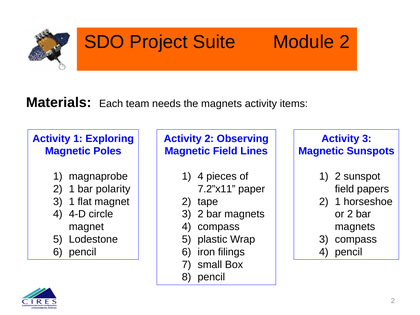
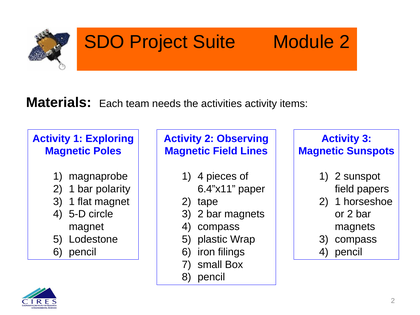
the magnets: magnets -> activities (222, 104)
7.2”x11: 7.2”x11 -> 6.4”x11 (217, 189)
4-D: 4-D -> 5-D (77, 214)
